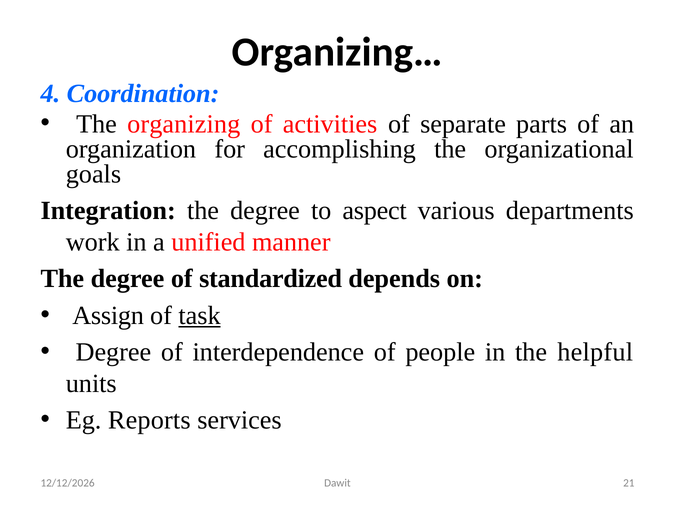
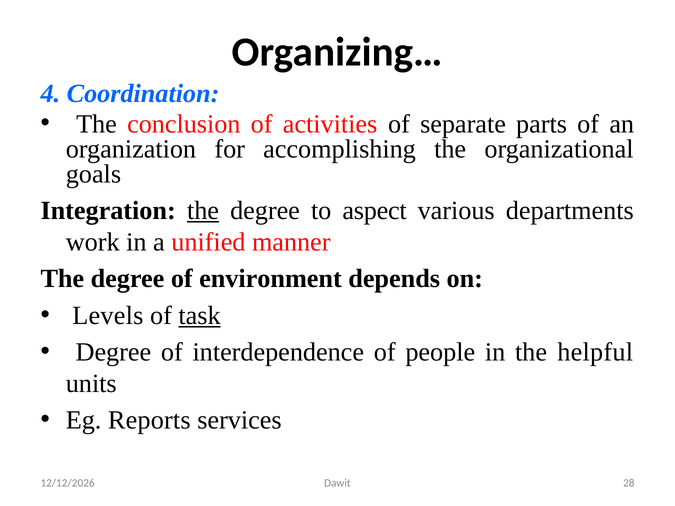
organizing: organizing -> conclusion (184, 124)
the underline: none -> present (203, 211)
standardized: standardized -> environment (270, 279)
Assign: Assign -> Levels (108, 316)
21: 21 -> 28 (629, 483)
